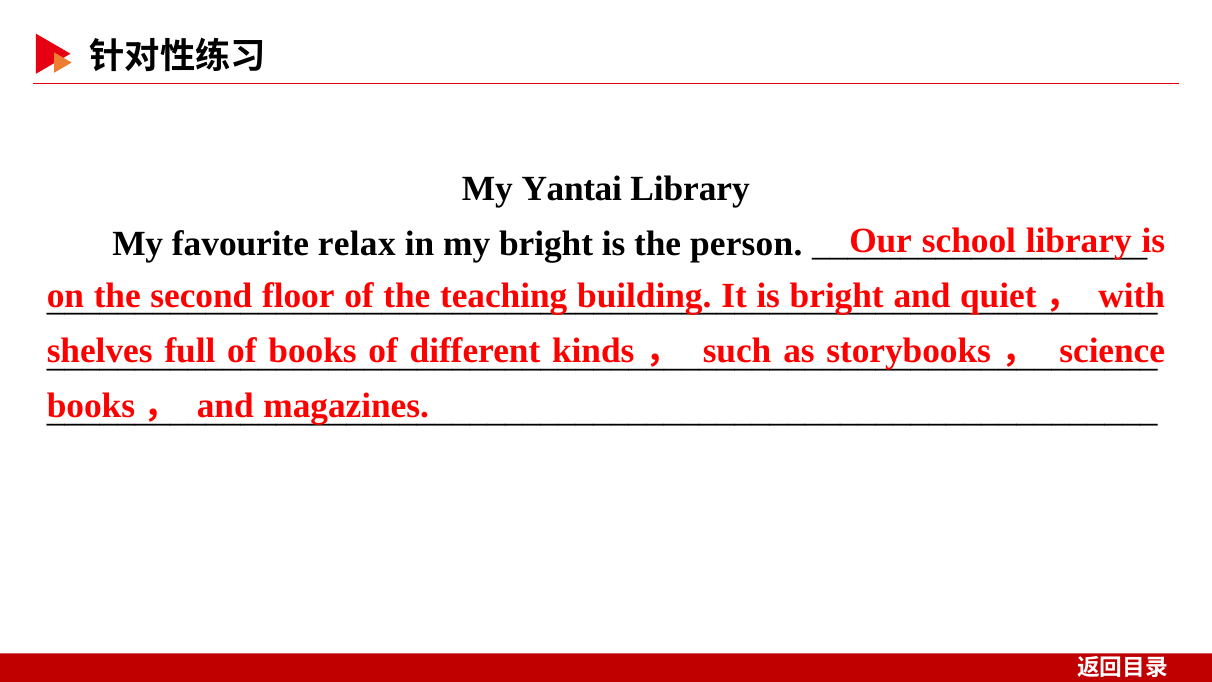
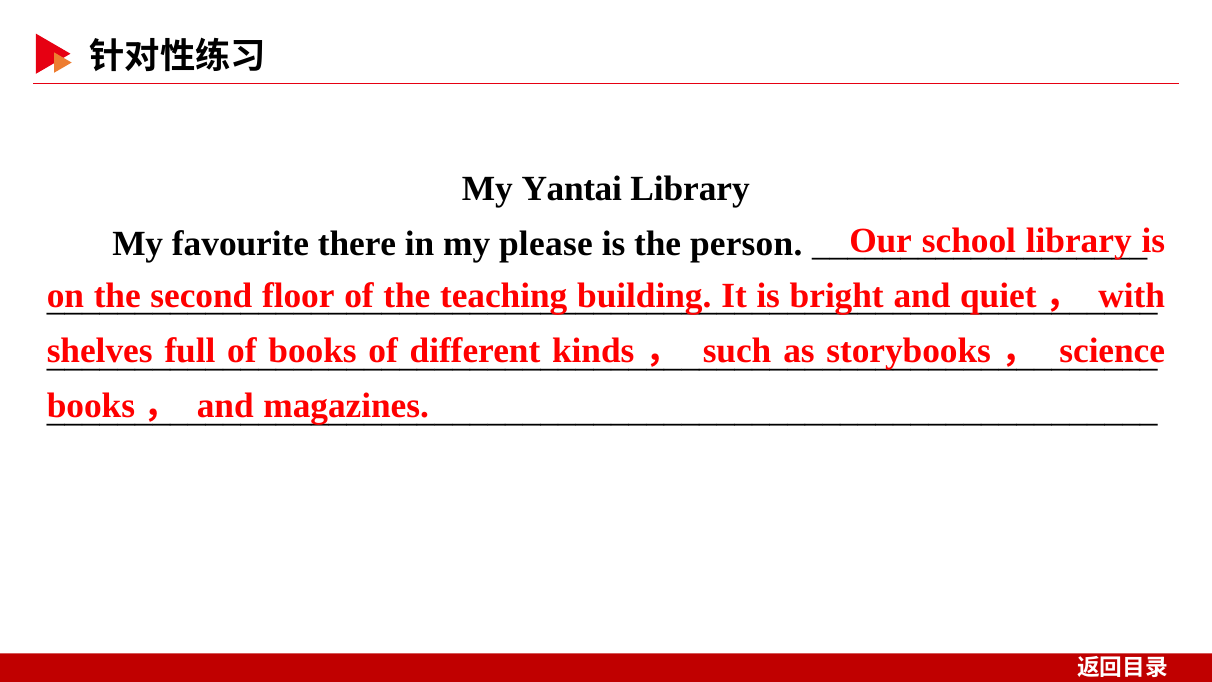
relax: relax -> there (357, 244)
my bright: bright -> please (546, 244)
